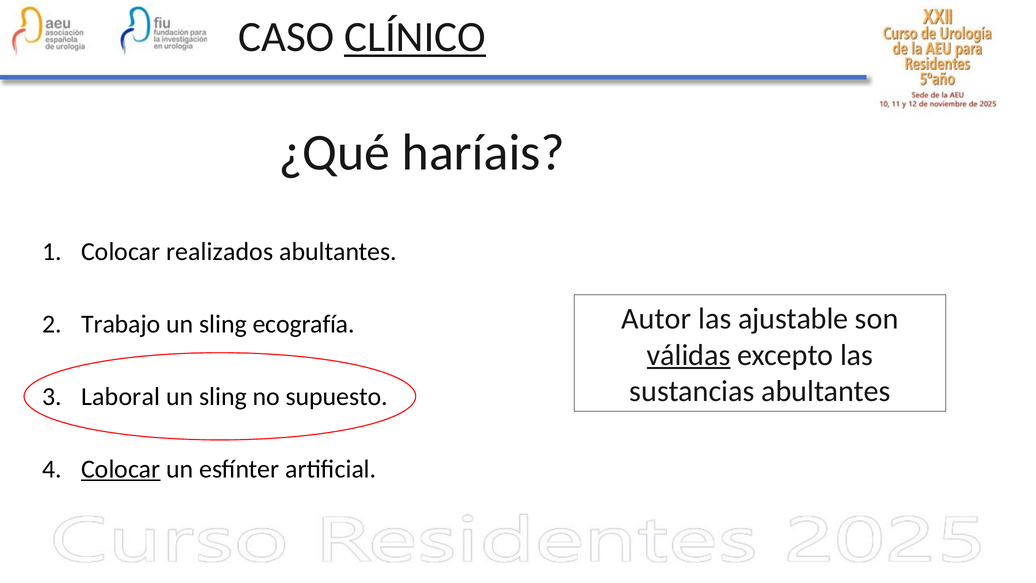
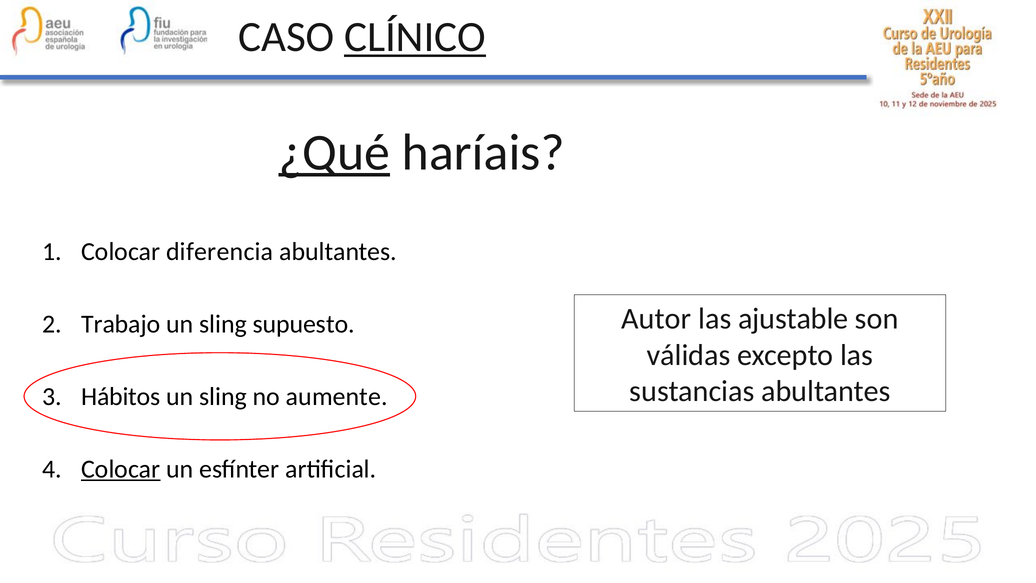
¿Qué underline: none -> present (334, 152)
realizados: realizados -> diferencia (220, 251)
ecografía: ecografía -> supuesto (304, 324)
válidas underline: present -> none (689, 355)
Laboral: Laboral -> Hábitos (121, 396)
supuesto: supuesto -> aumente (337, 396)
